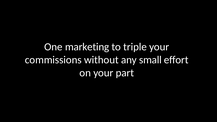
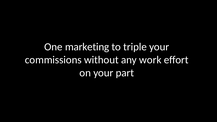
small: small -> work (150, 60)
